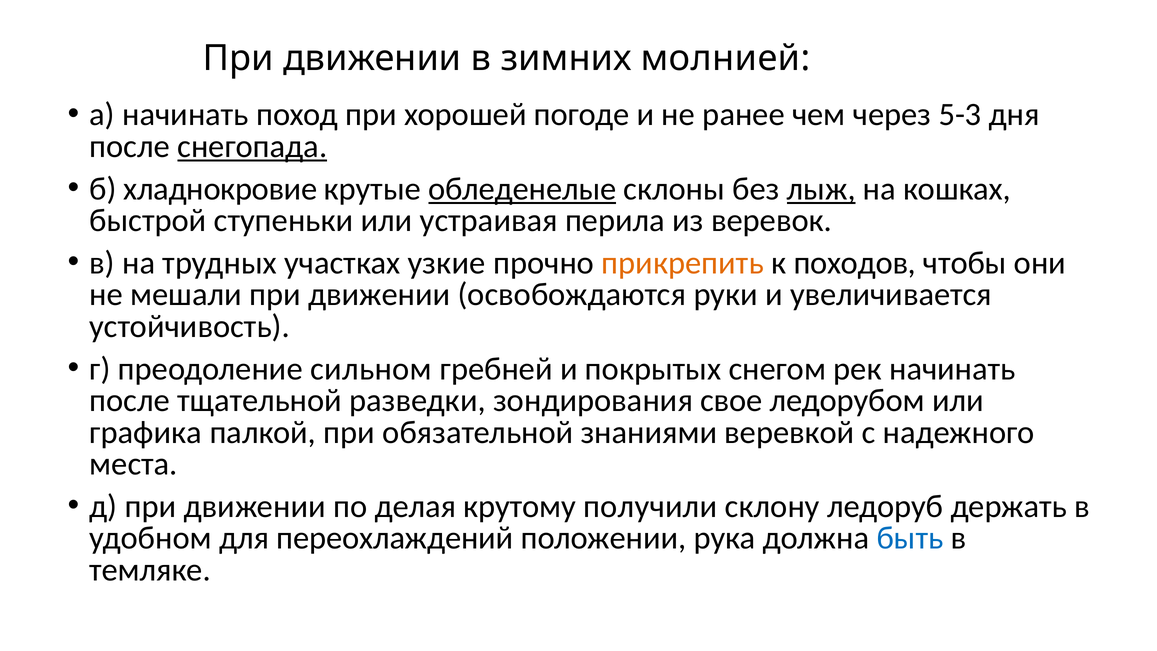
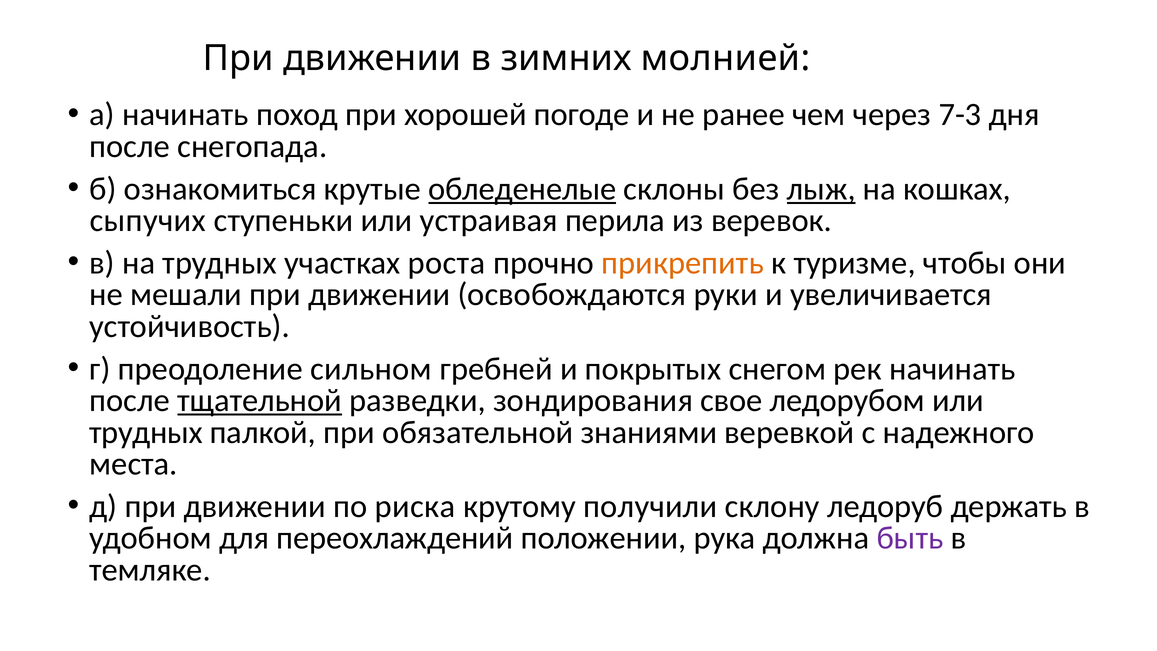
5-3: 5-3 -> 7-3 (960, 115)
снегопада underline: present -> none (252, 146)
хладнокровие: хладнокровие -> ознакомиться (220, 189)
быстрой: быстрой -> сыпучих (148, 220)
узкие: узкие -> роста (446, 263)
походов: походов -> туризме (855, 263)
тщательной underline: none -> present (260, 400)
графика: графика -> трудных (146, 432)
делая: делая -> риска (415, 506)
быть colour: blue -> purple (910, 538)
